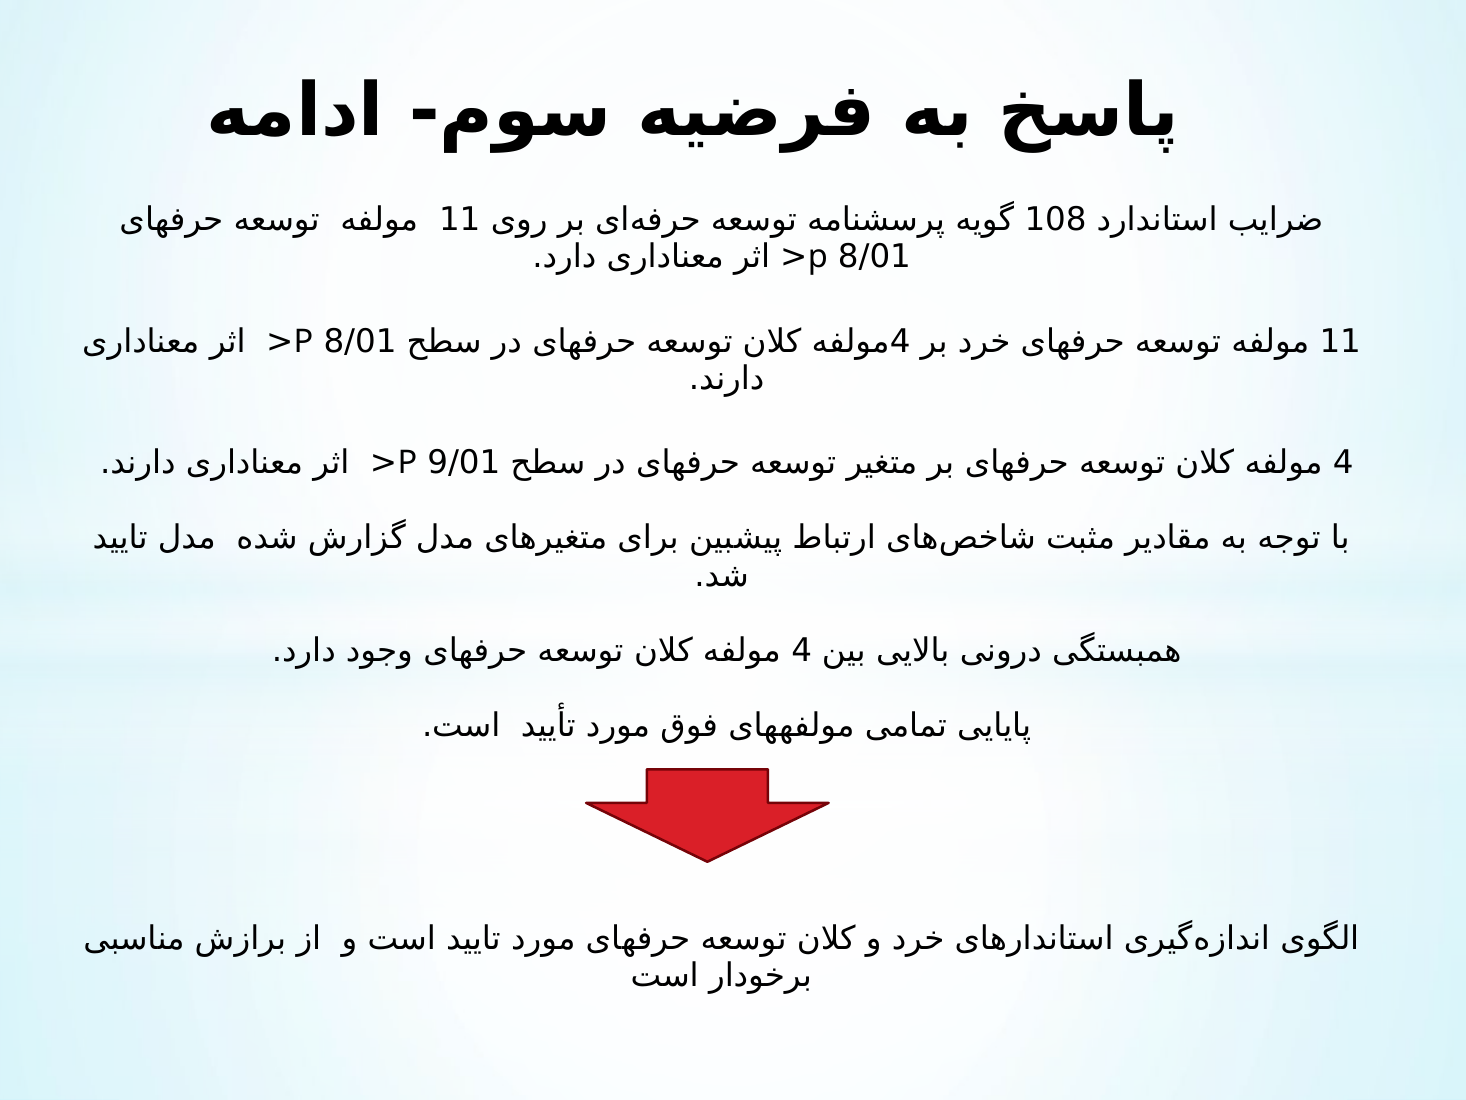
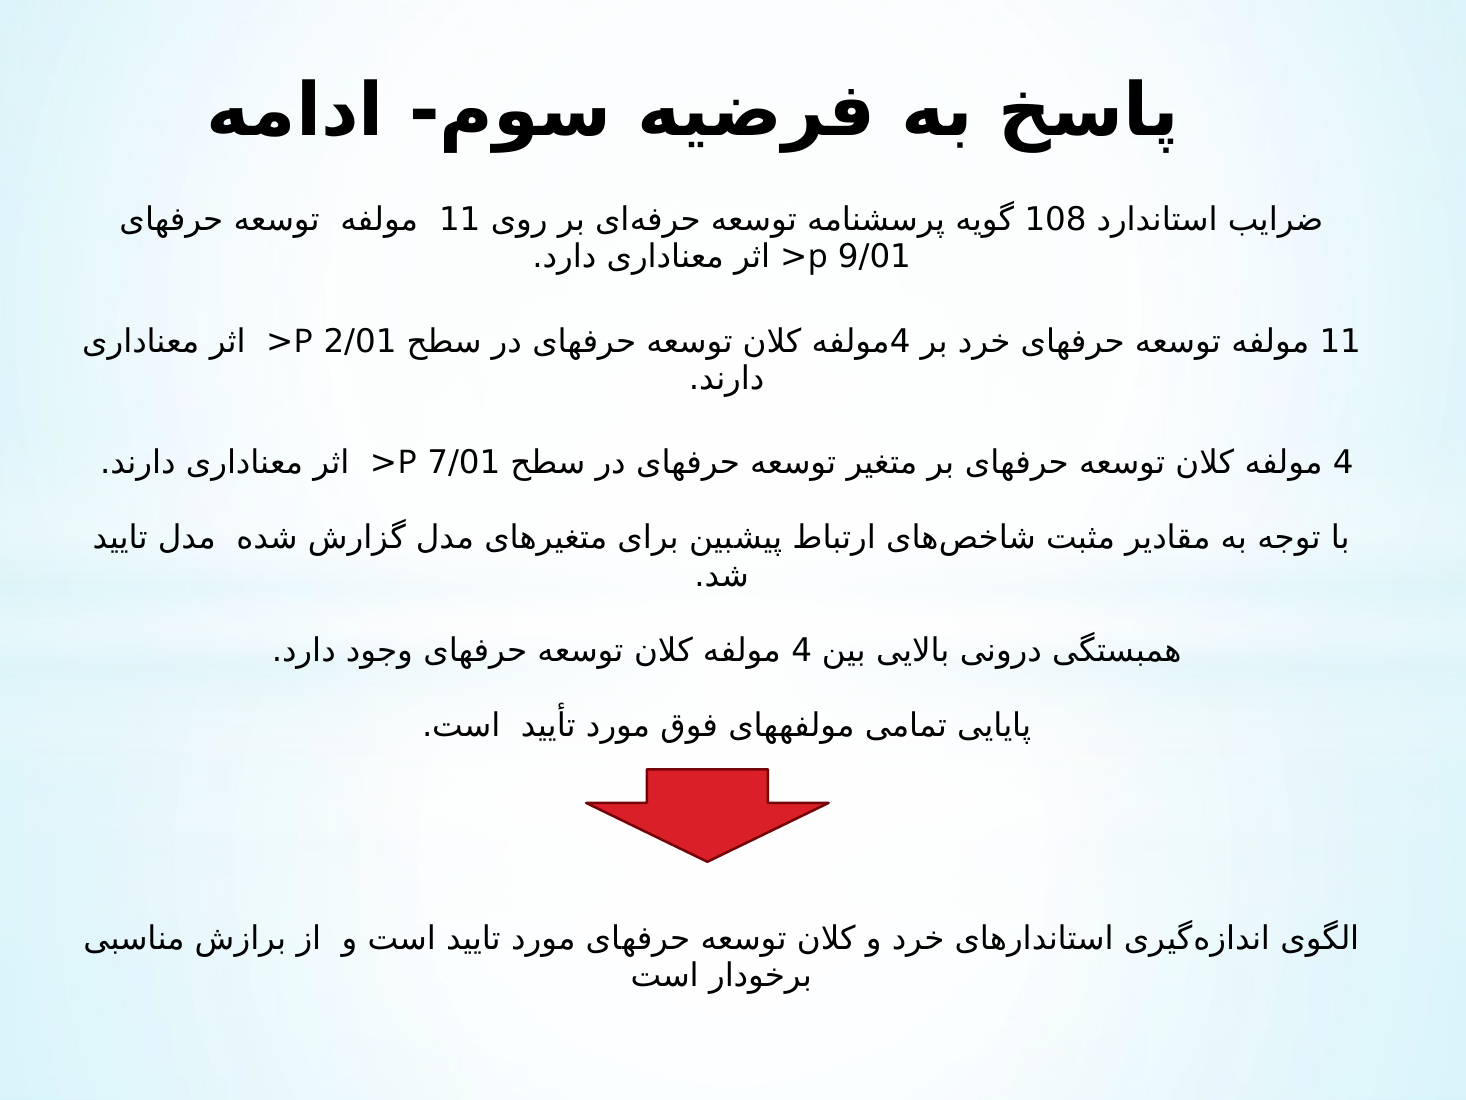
8/01: 8/01 -> 9/01 (874, 257)
8/01: 8/01 -> 2/01 (360, 341)
9/01: 9/01 -> 7/01 (464, 463)
